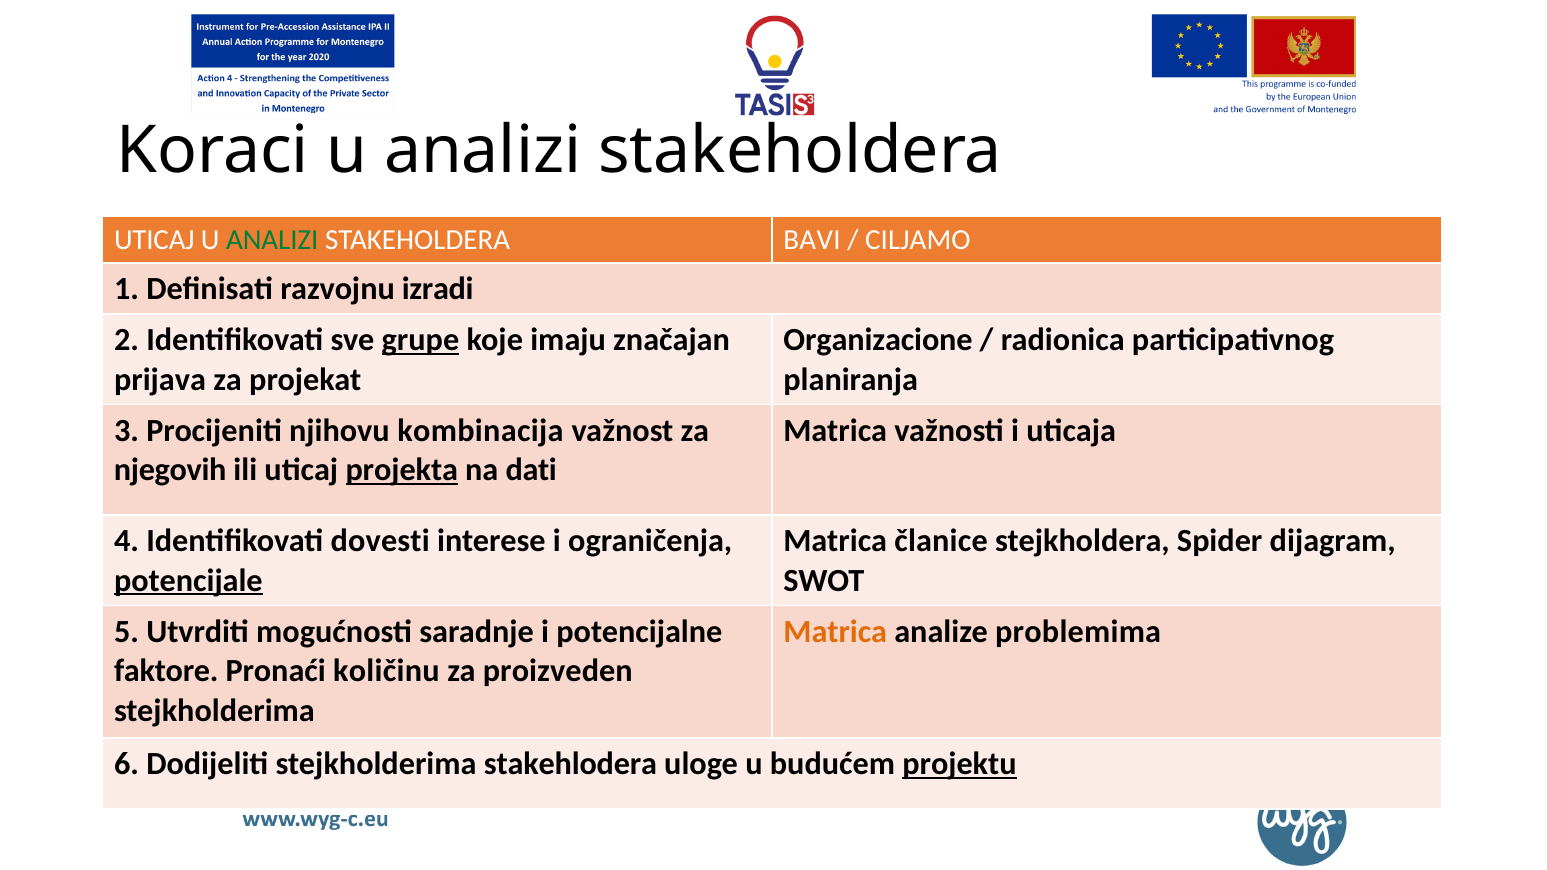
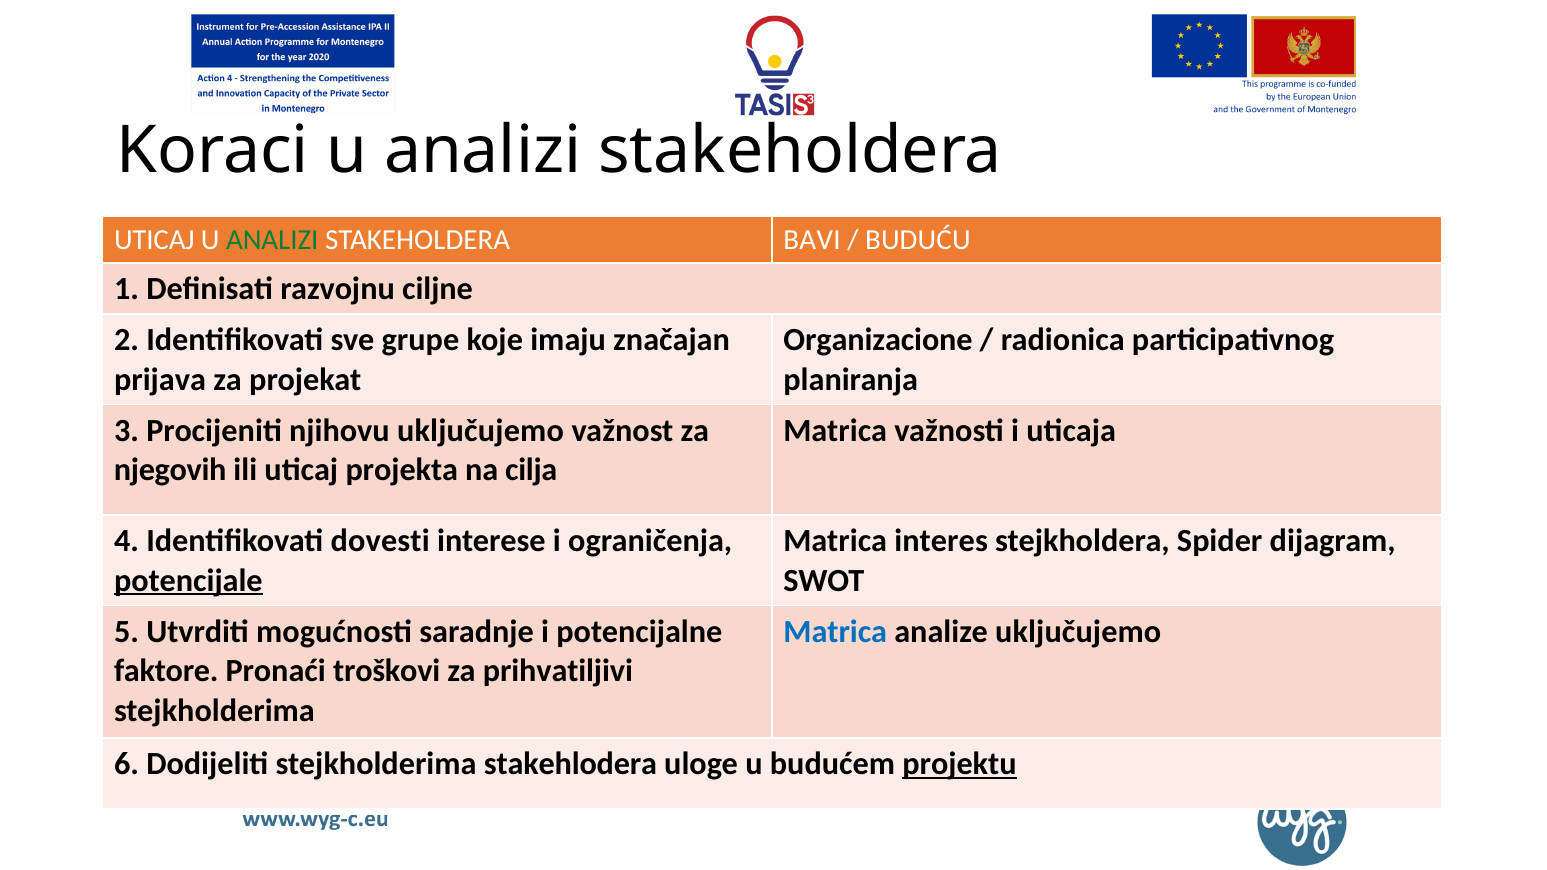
CILJAMO: CILJAMO -> BUDUĆU (918, 240)
izradi: izradi -> ciljne (438, 289)
grupe underline: present -> none (420, 340)
njihovu kombinacija: kombinacija -> uključujemo (480, 431)
projekta underline: present -> none (402, 470)
dati: dati -> cilja (531, 470)
članice: članice -> interes (941, 541)
Matrica colour: orange -> blue (835, 632)
analize problemima: problemima -> uključujemo (1078, 632)
količinu: količinu -> troškovi (387, 671)
proizveden: proizveden -> prihvatiljivi (558, 671)
